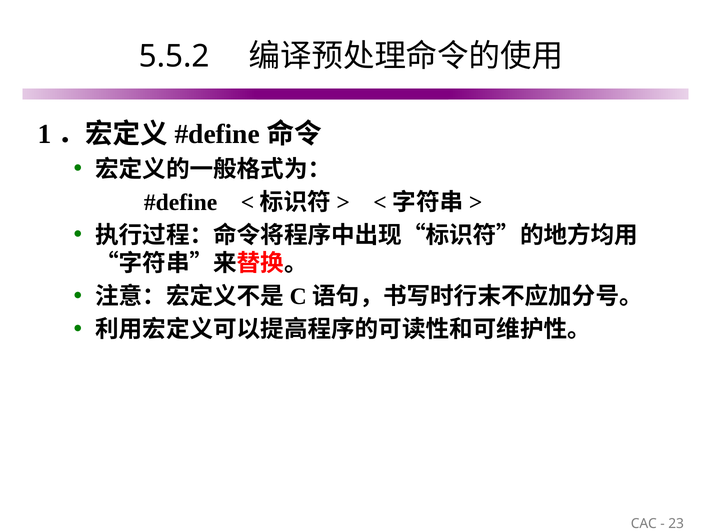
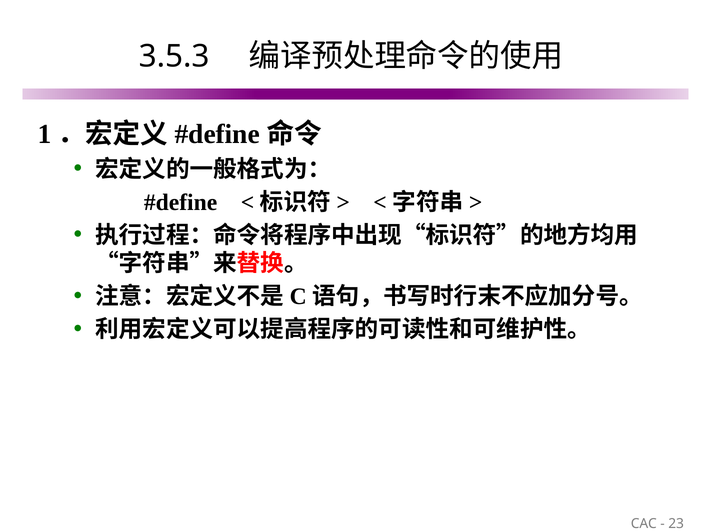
5.5.2: 5.5.2 -> 3.5.3 (174, 56)
